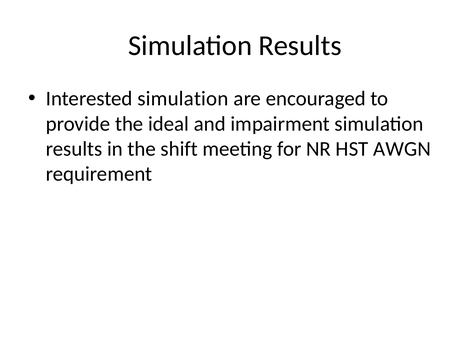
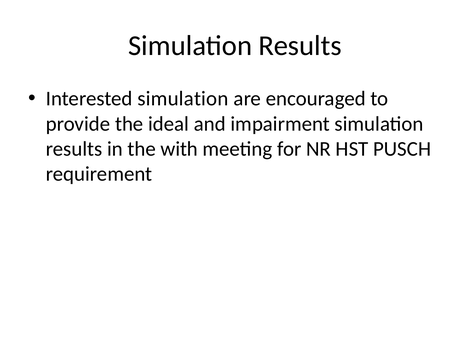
shift: shift -> with (179, 149)
AWGN: AWGN -> PUSCH (402, 149)
